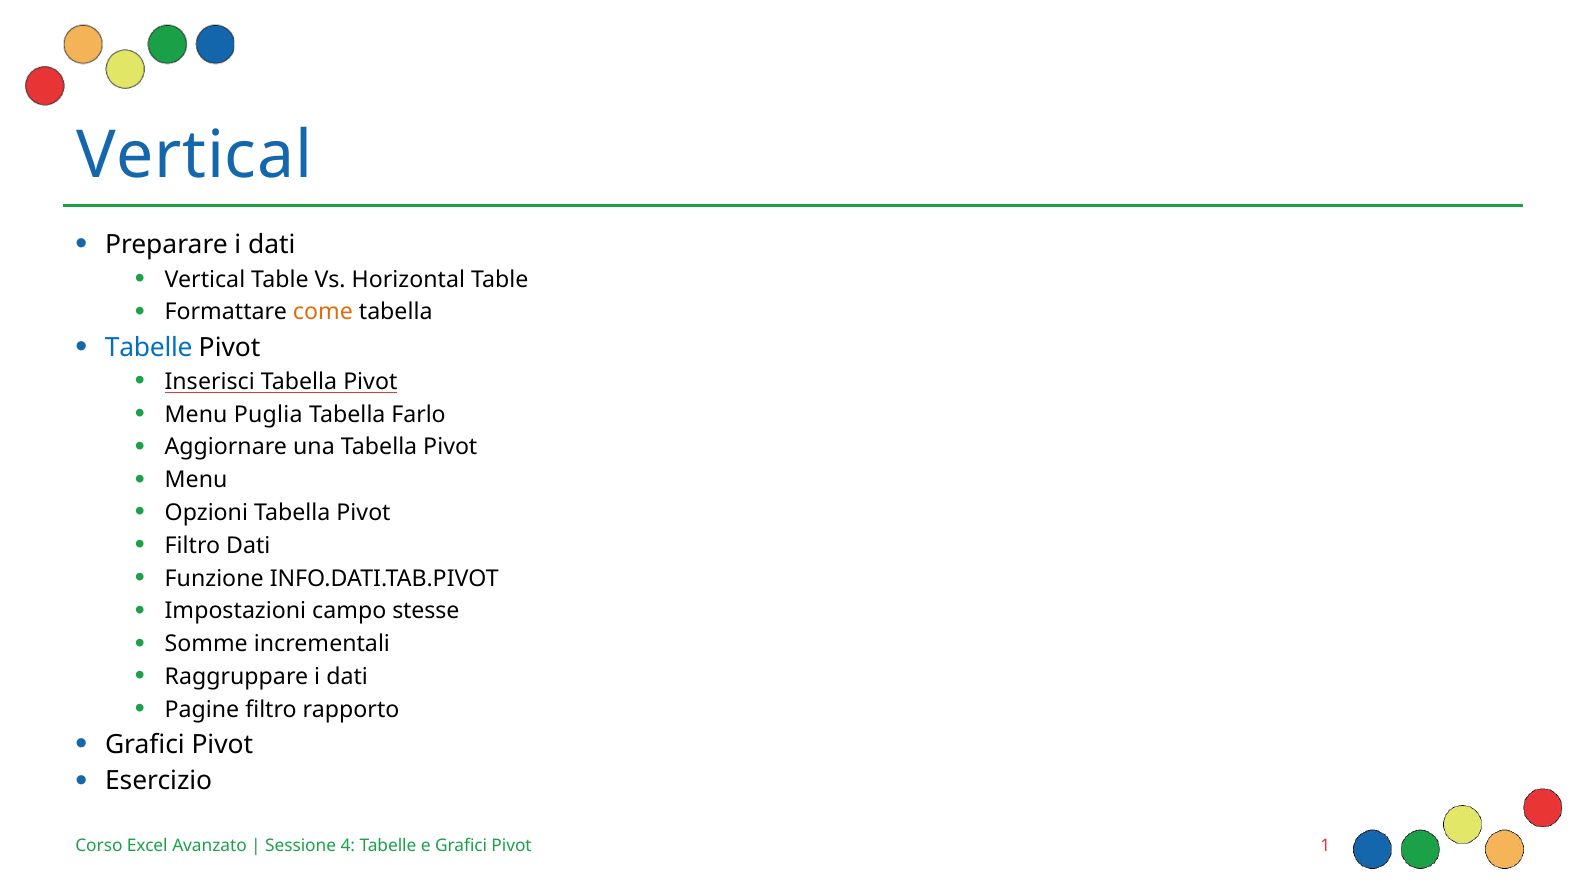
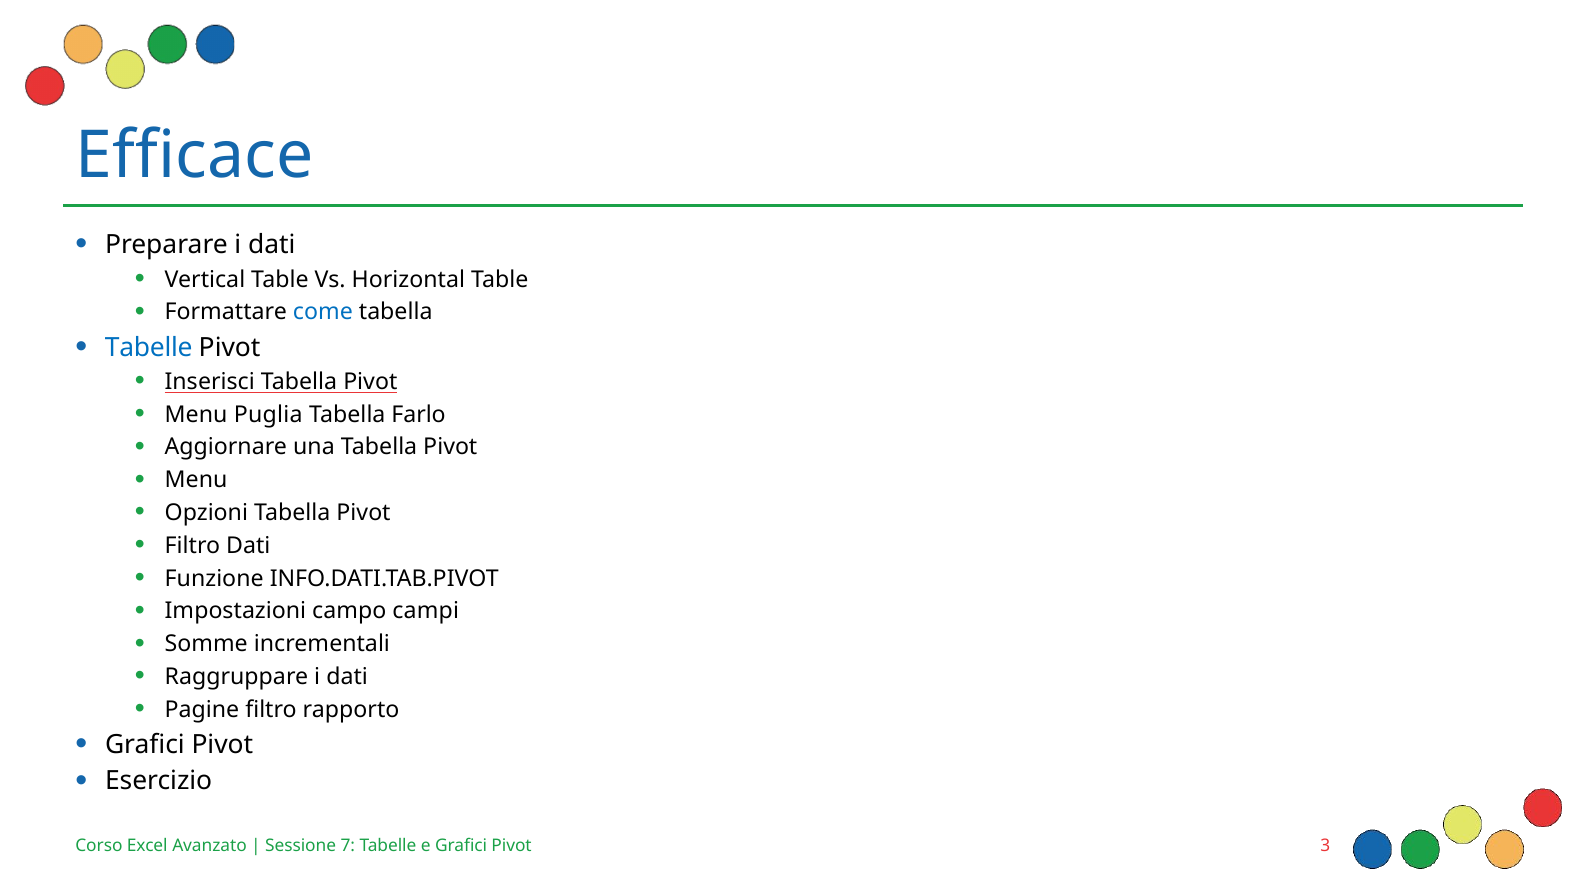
Vertical: Vertical -> Efficace (195, 156)
come colour: orange -> blue (323, 312)
stesse: stesse -> campi (426, 611)
4: 4 -> 7 (348, 845)
1: 1 -> 3 (1325, 845)
